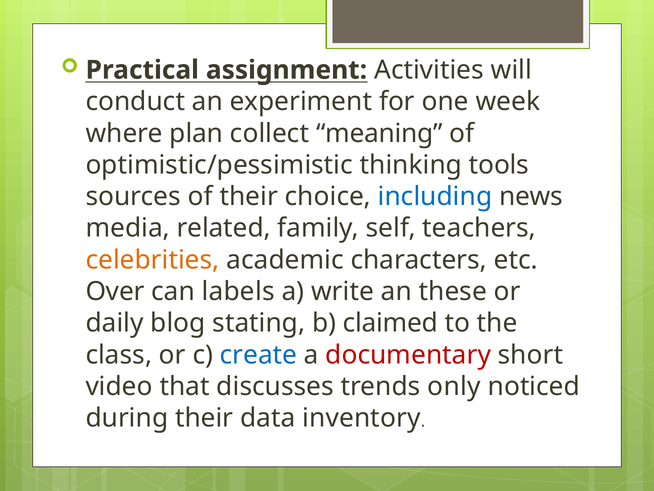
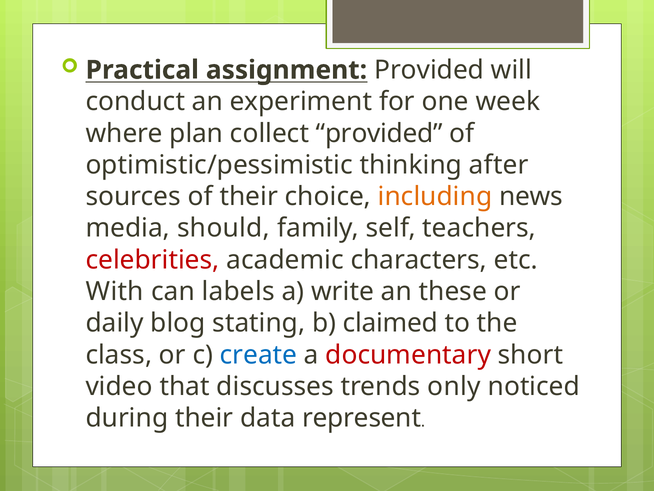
assignment Activities: Activities -> Provided (429, 70)
collect meaning: meaning -> provided (379, 133)
tools: tools -> after (499, 165)
including colour: blue -> orange (435, 196)
related: related -> should (223, 228)
celebrities colour: orange -> red (153, 260)
Over: Over -> With (115, 291)
inventory: inventory -> represent (362, 418)
